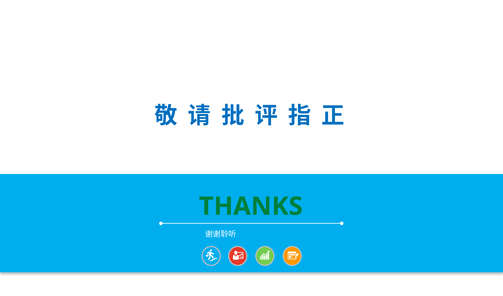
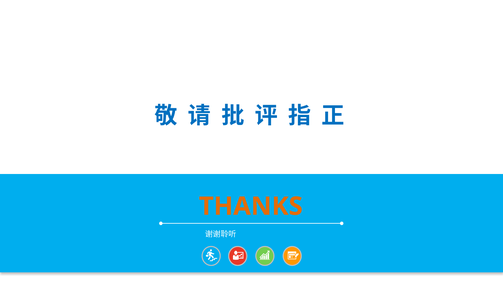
THANKS colour: green -> orange (251, 206)
